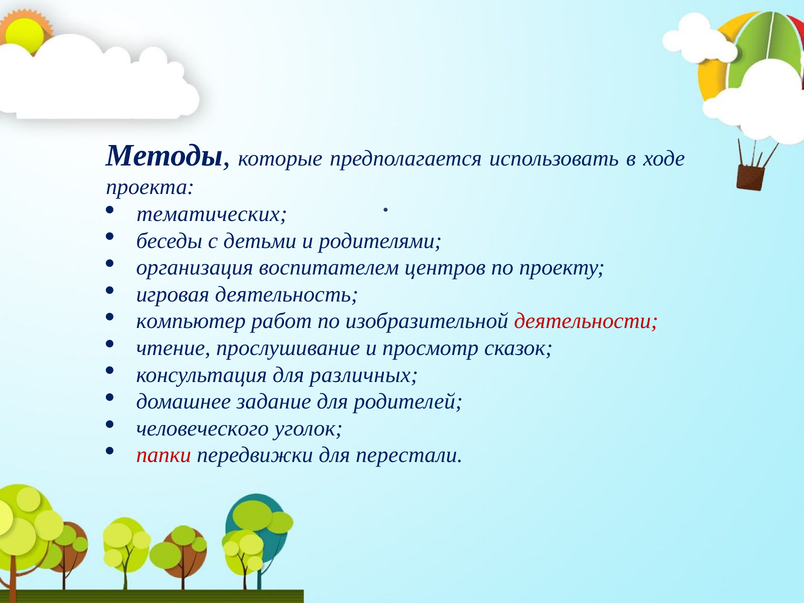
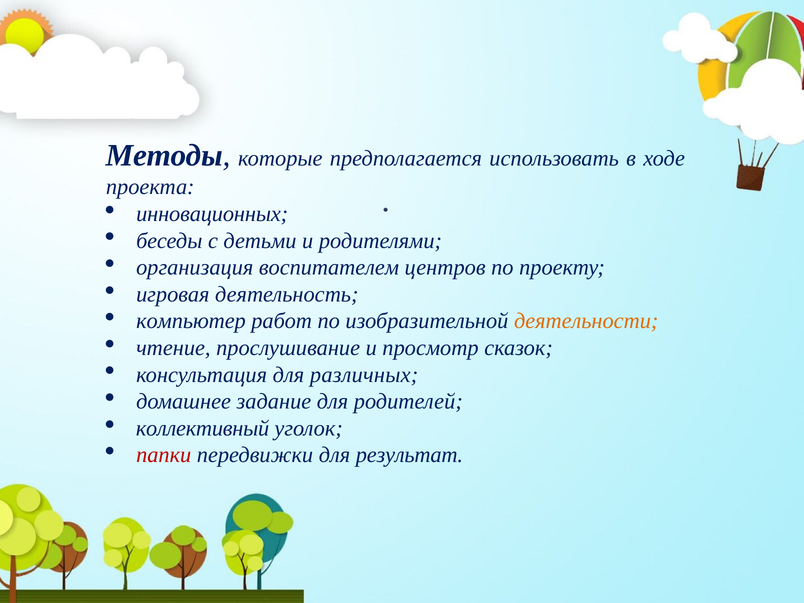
тематических: тематических -> инновационных (212, 214)
деятельности colour: red -> orange (586, 321)
человеческого: человеческого -> коллективный (203, 428)
перестали: перестали -> результат (409, 455)
